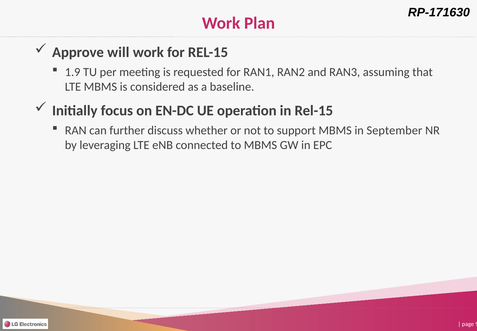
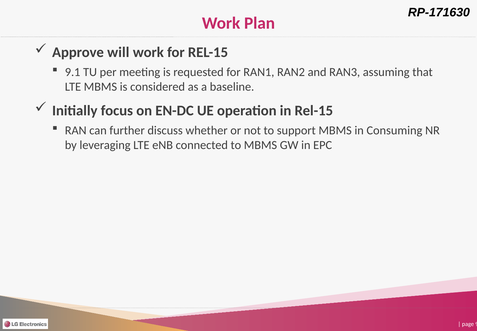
1.9: 1.9 -> 9.1 (73, 72)
September: September -> Consuming (394, 130)
